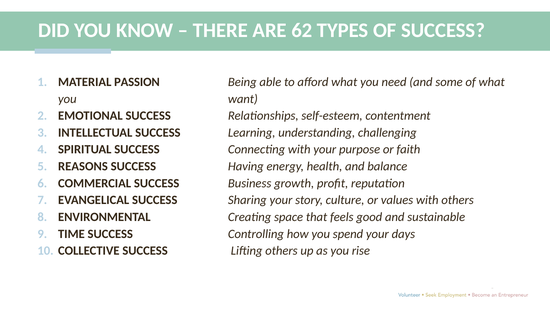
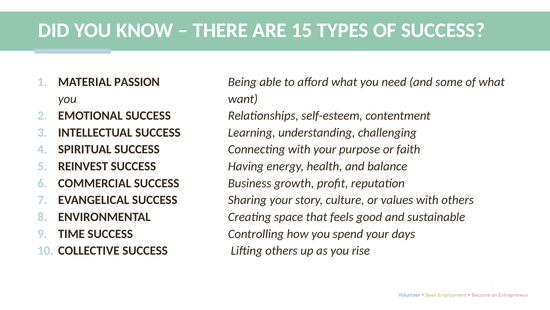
62: 62 -> 15 (302, 30)
REASONS: REASONS -> REINVEST (83, 166)
